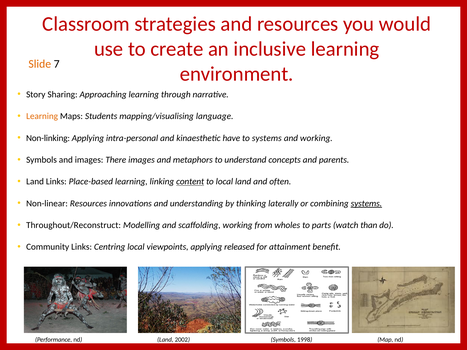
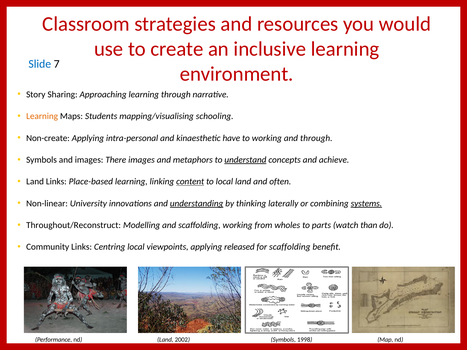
Slide colour: orange -> blue (40, 64)
language: language -> schooling (215, 116)
Non-linking: Non-linking -> Non-create (48, 138)
to systems: systems -> working (267, 138)
and working: working -> through (316, 138)
understand underline: none -> present (245, 160)
parents: parents -> achieve (334, 160)
Non-linear Resources: Resources -> University (88, 204)
understanding underline: none -> present (197, 204)
for attainment: attainment -> scaffolding (290, 247)
